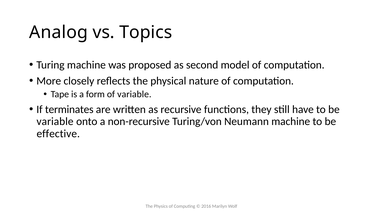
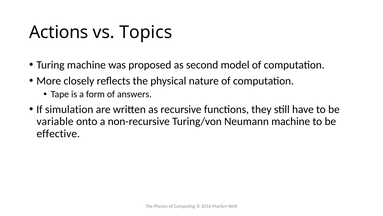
Analog: Analog -> Actions (59, 32)
of variable: variable -> answers (134, 94)
terminates: terminates -> simulation (69, 109)
